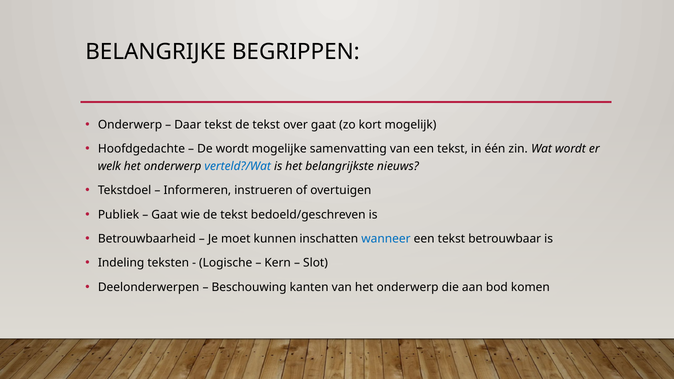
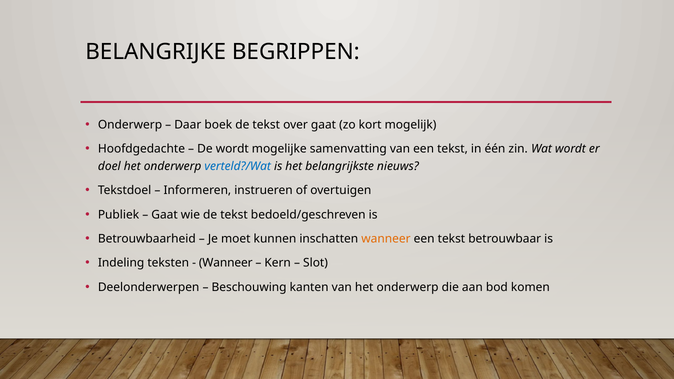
Daar tekst: tekst -> boek (218, 125)
welk: welk -> doel (109, 166)
wanneer colour: blue -> orange (386, 239)
Logische: Logische -> Wanneer (226, 263)
